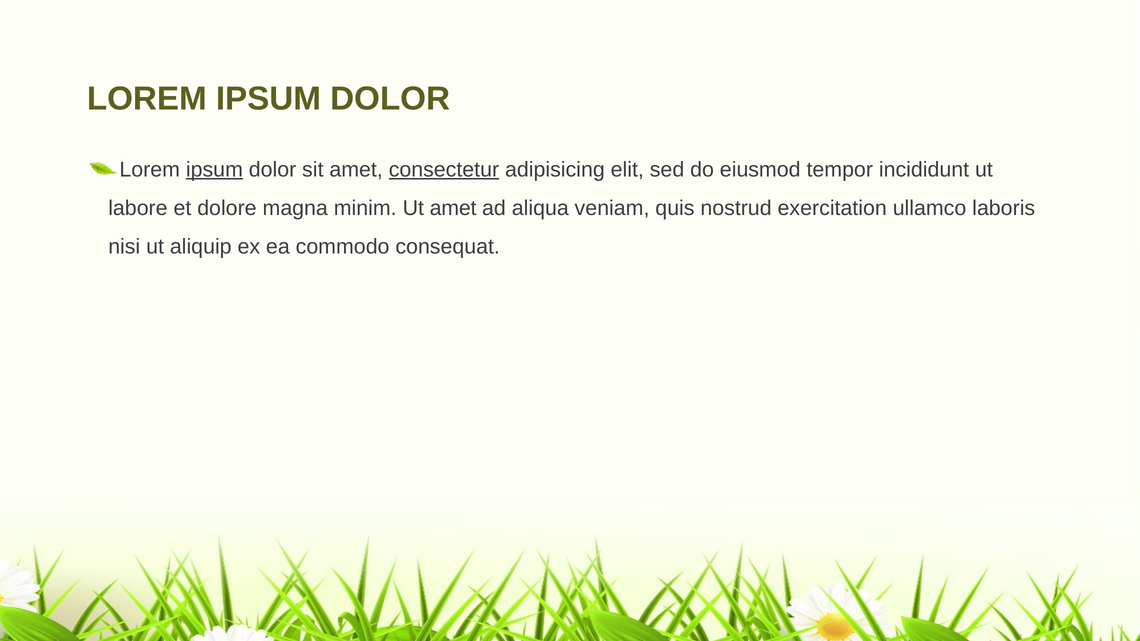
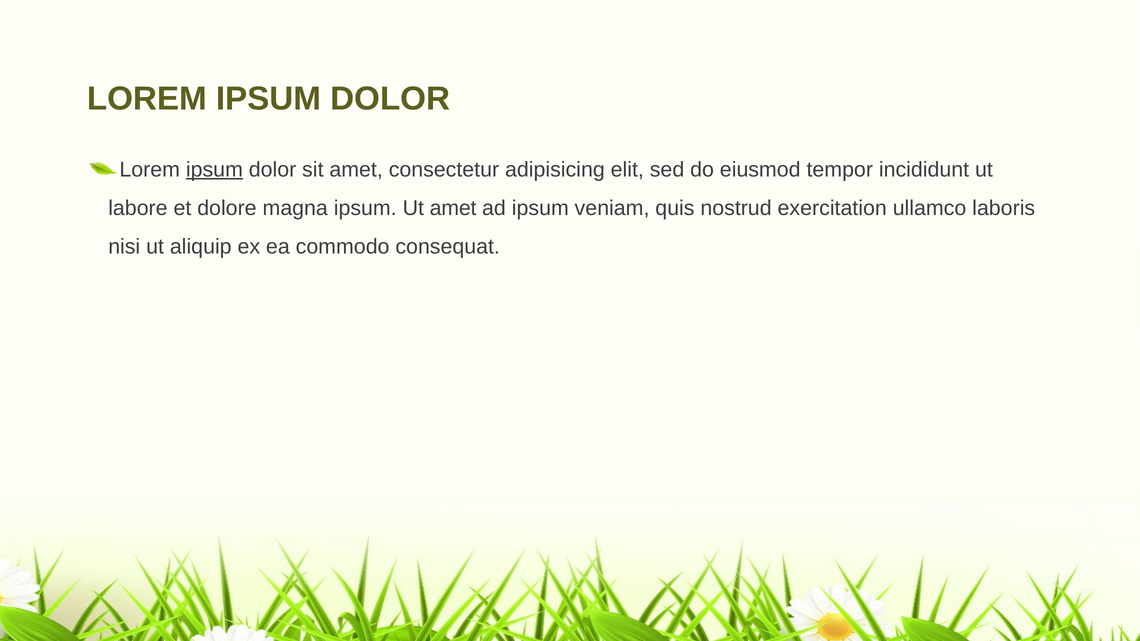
consectetur underline: present -> none (444, 170)
magna minim: minim -> ipsum (365, 208)
ad aliqua: aliqua -> ipsum (540, 208)
